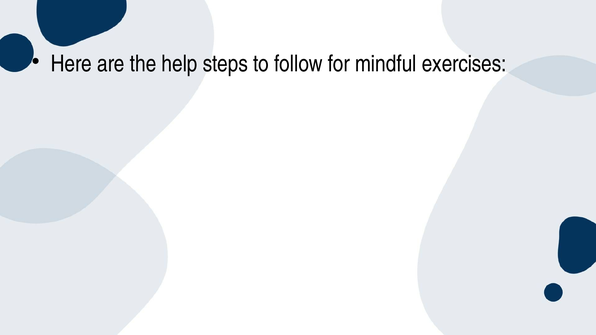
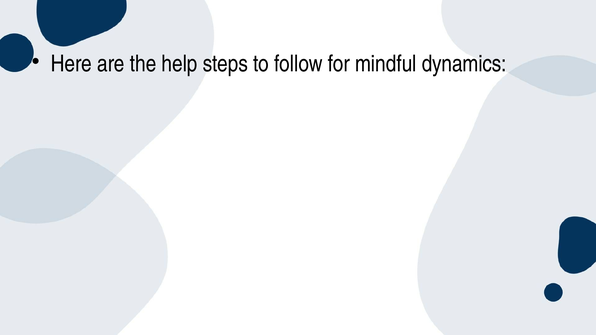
exercises: exercises -> dynamics (464, 64)
